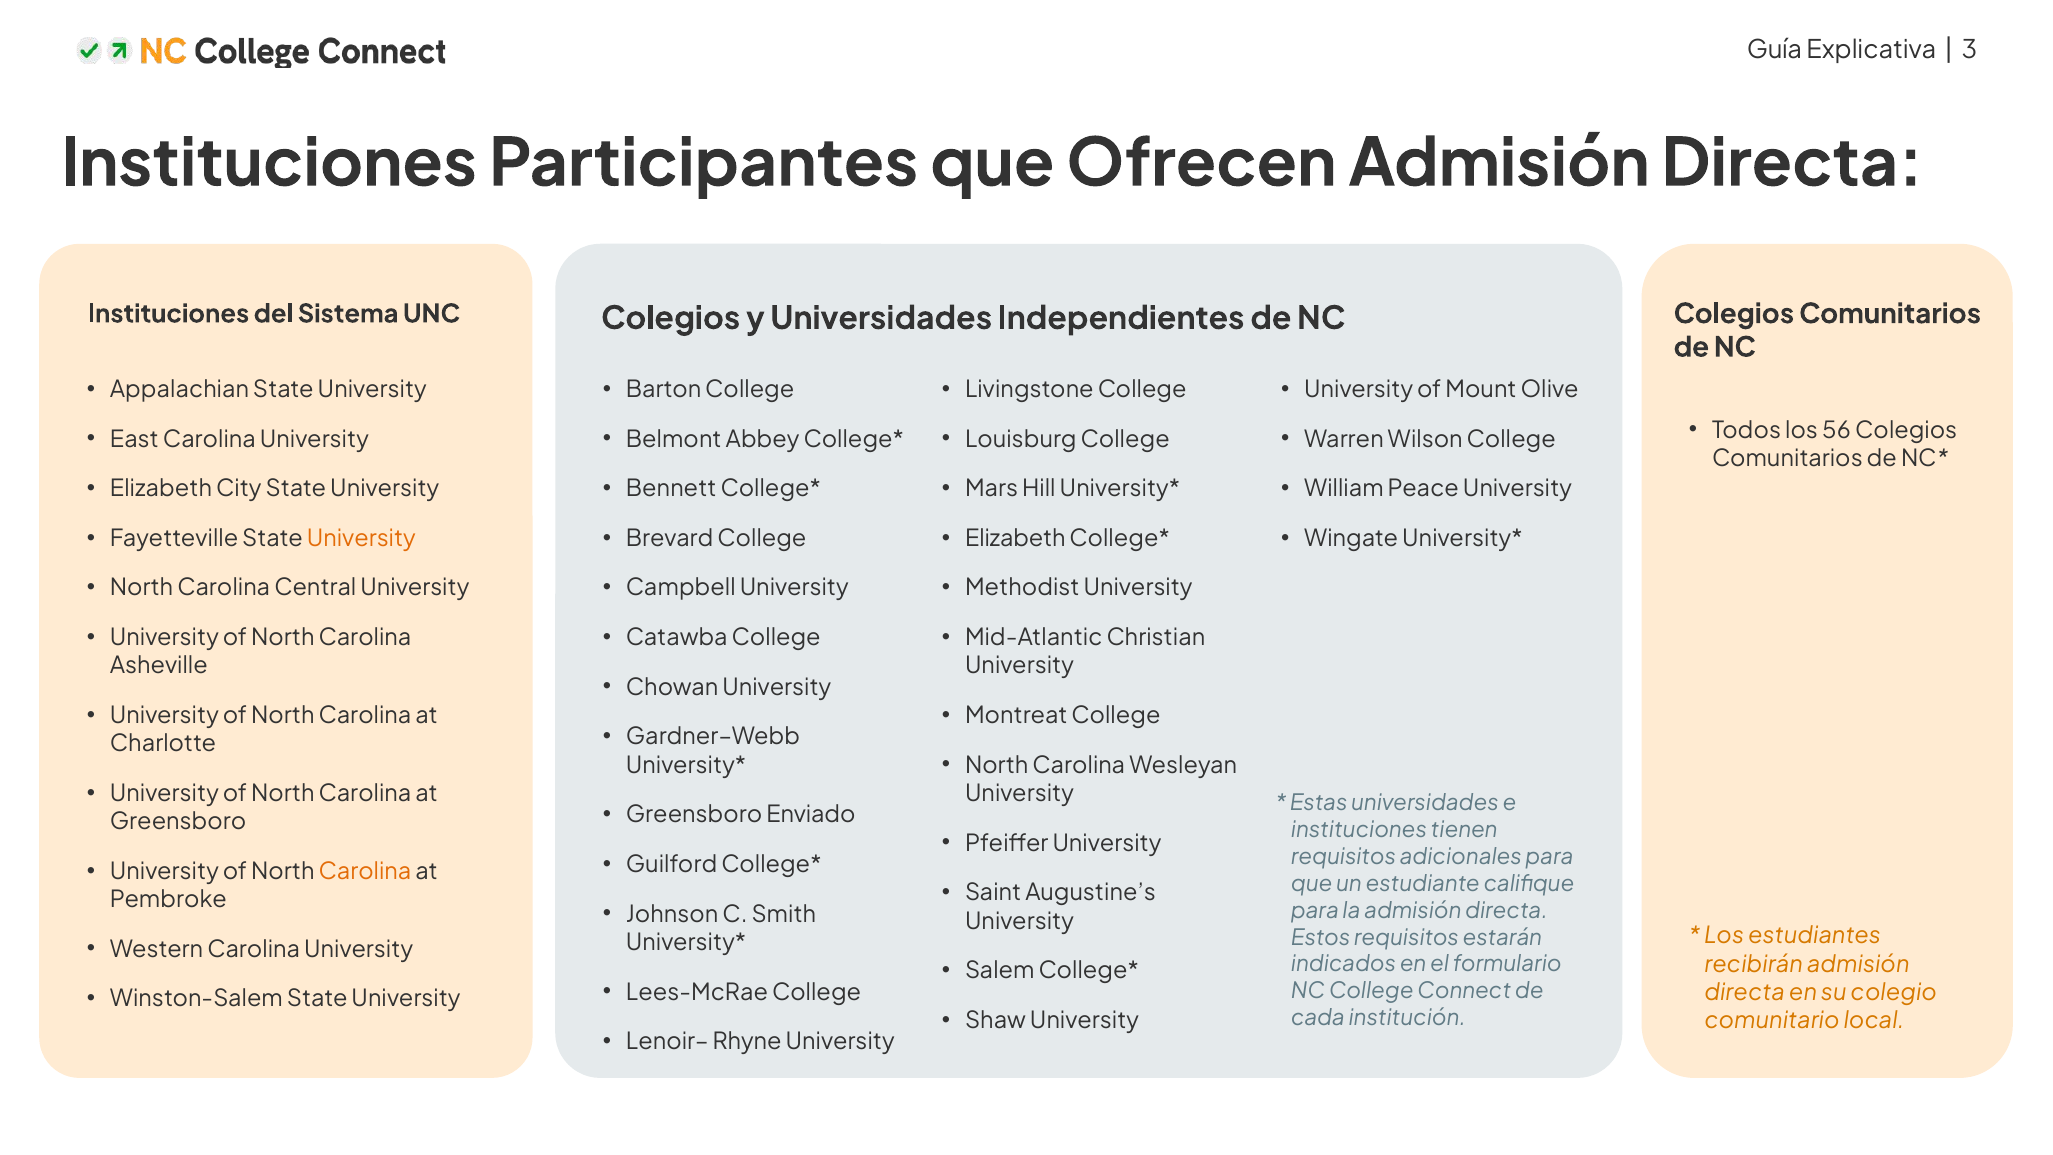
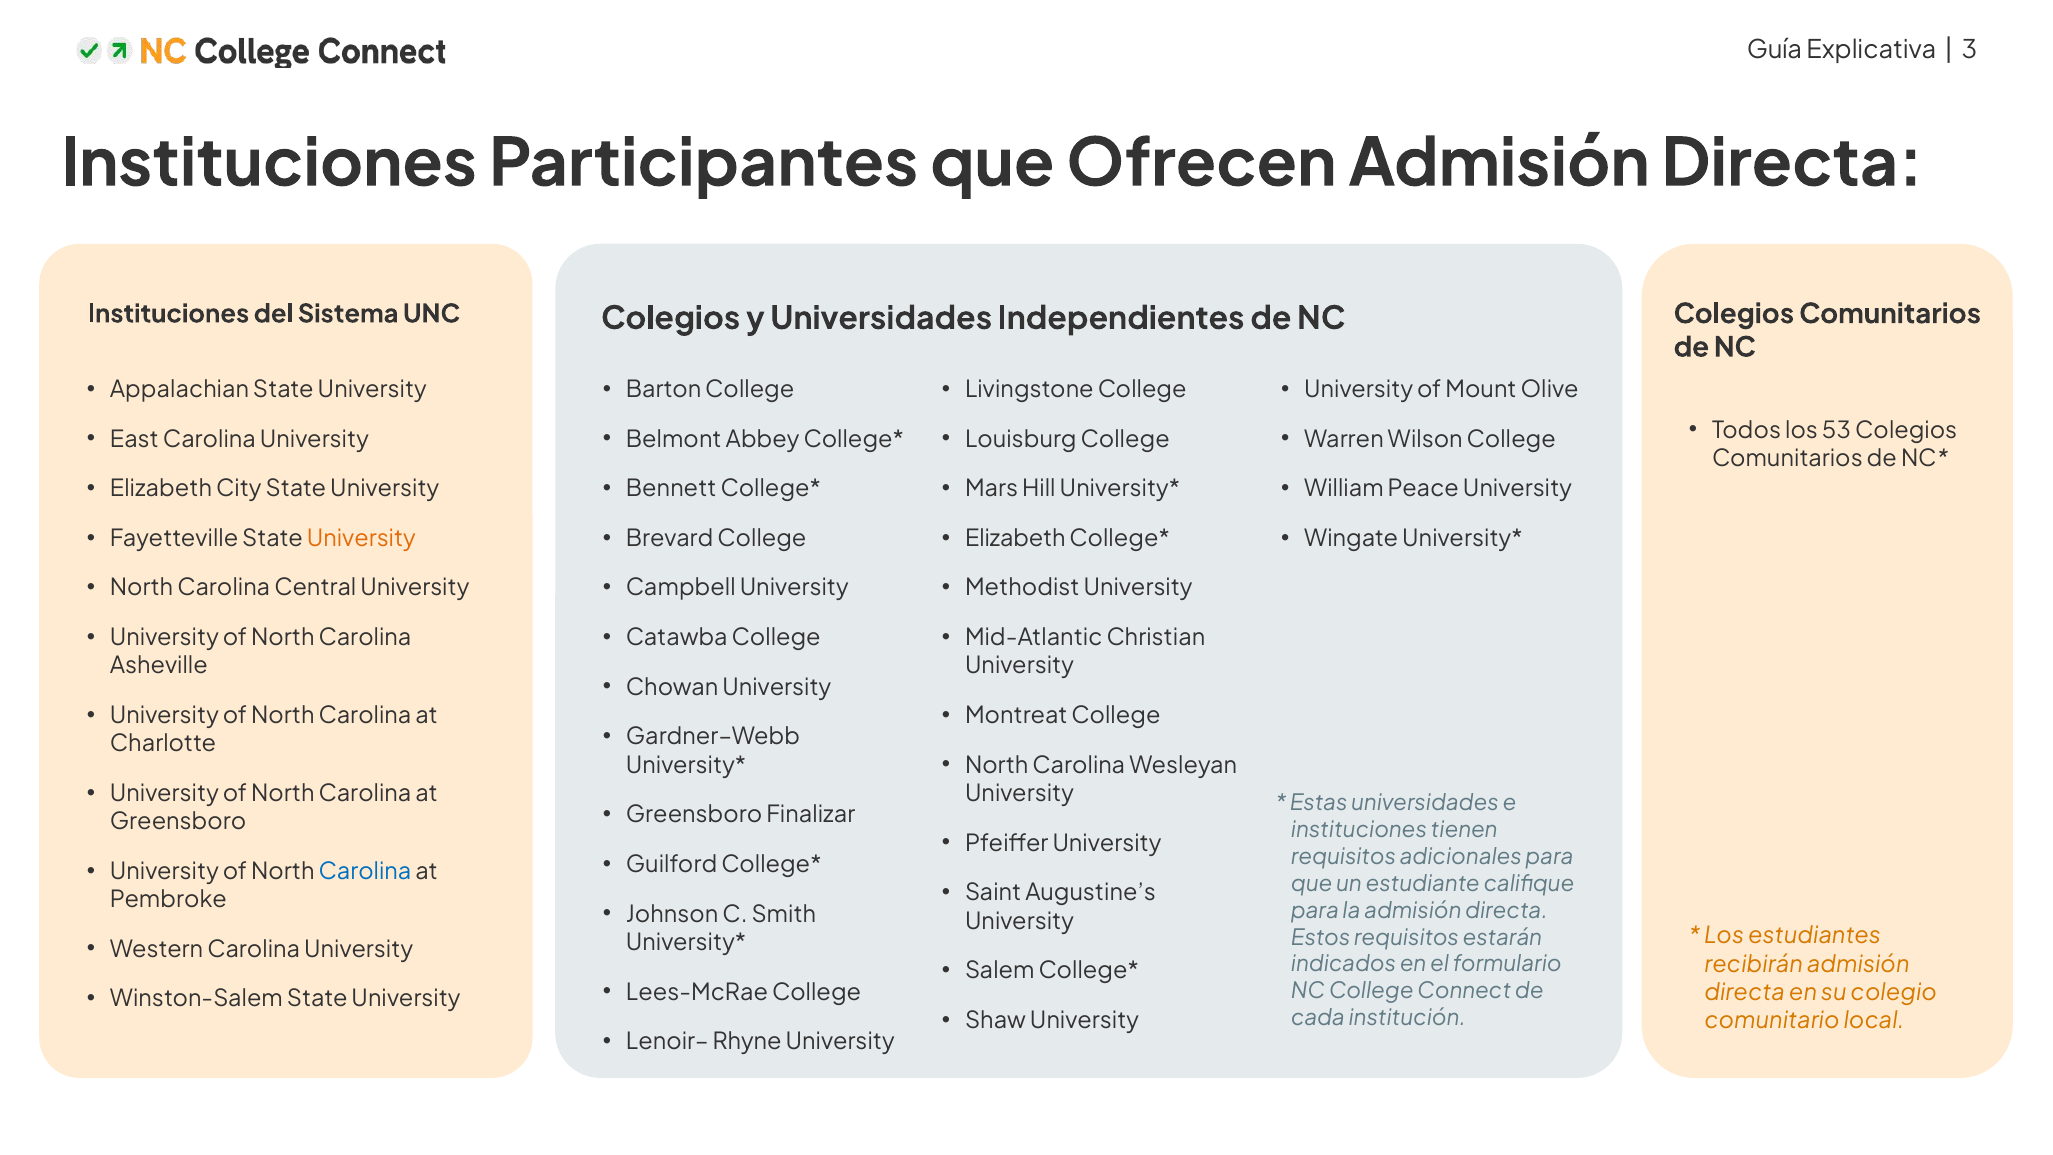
56: 56 -> 53 (1836, 430)
Enviado: Enviado -> Finalizar (811, 815)
Carolina colour: orange -> blue (365, 871)
